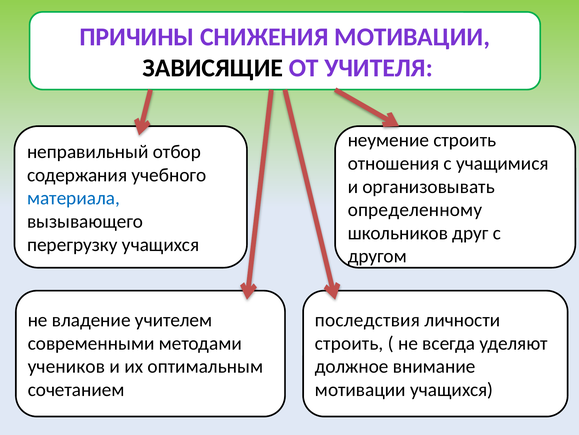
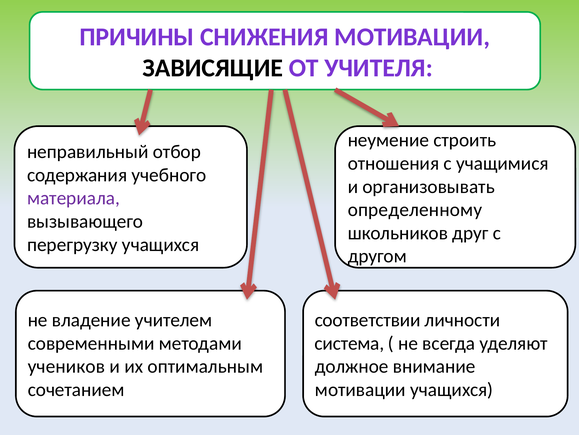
материала colour: blue -> purple (73, 198)
последствия: последствия -> соответствии (368, 320)
строить: строить -> система (349, 343)
